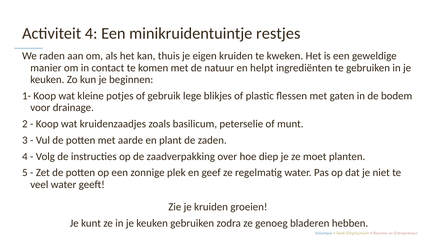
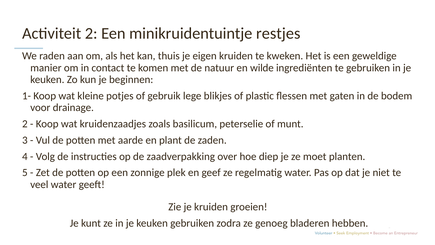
Activiteit 4: 4 -> 2 (91, 33)
helpt: helpt -> wilde (262, 68)
